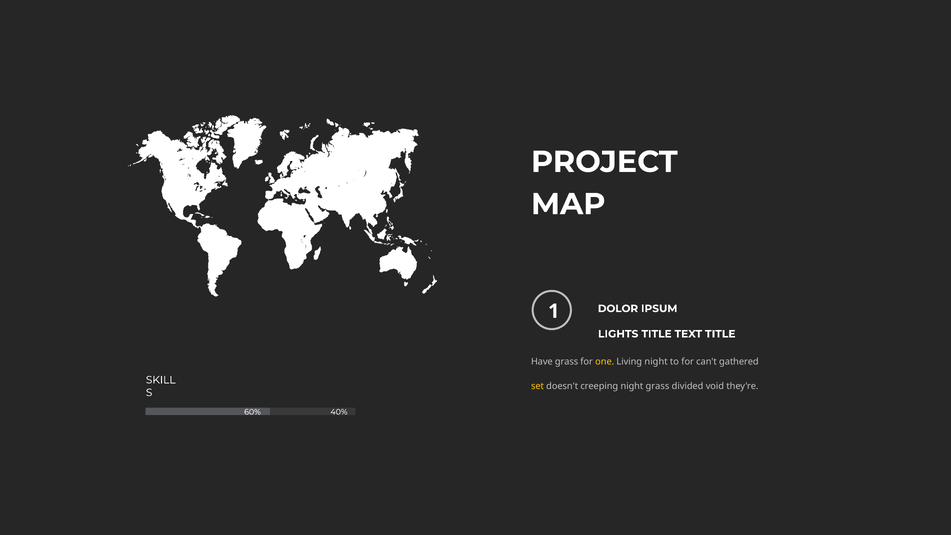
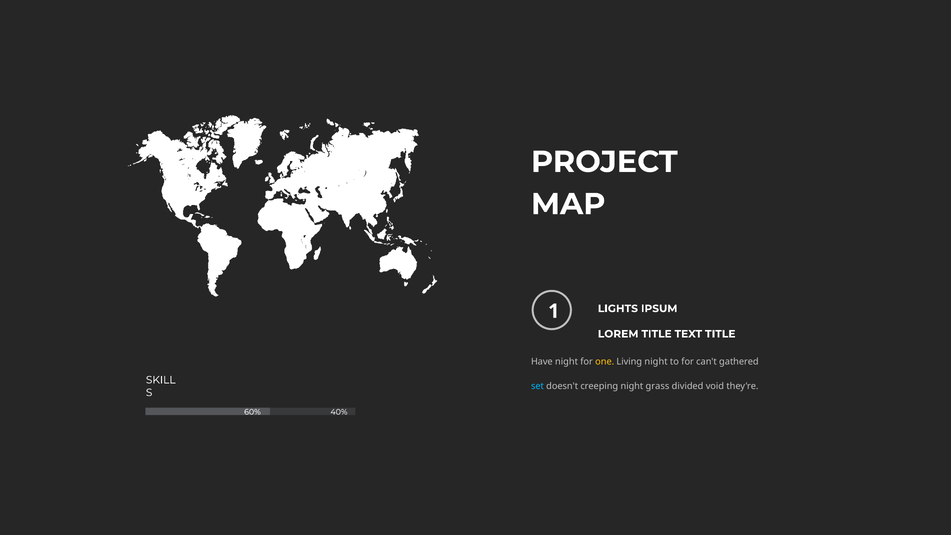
DOLOR: DOLOR -> LIGHTS (618, 309)
LIGHTS: LIGHTS -> LOREM (618, 334)
Have grass: grass -> night (567, 362)
set colour: yellow -> light blue (537, 386)
